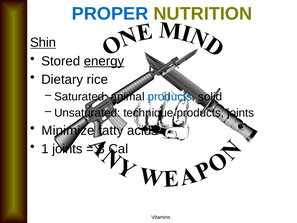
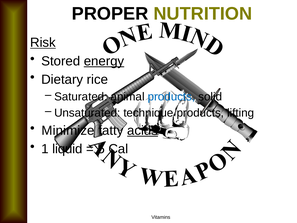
PROPER colour: blue -> black (110, 14)
Shin: Shin -> Risk (43, 42)
products joints: joints -> lifting (241, 113)
acids underline: none -> present (143, 130)
1 joints: joints -> liquid (67, 149)
3: 3 -> 5 (101, 149)
